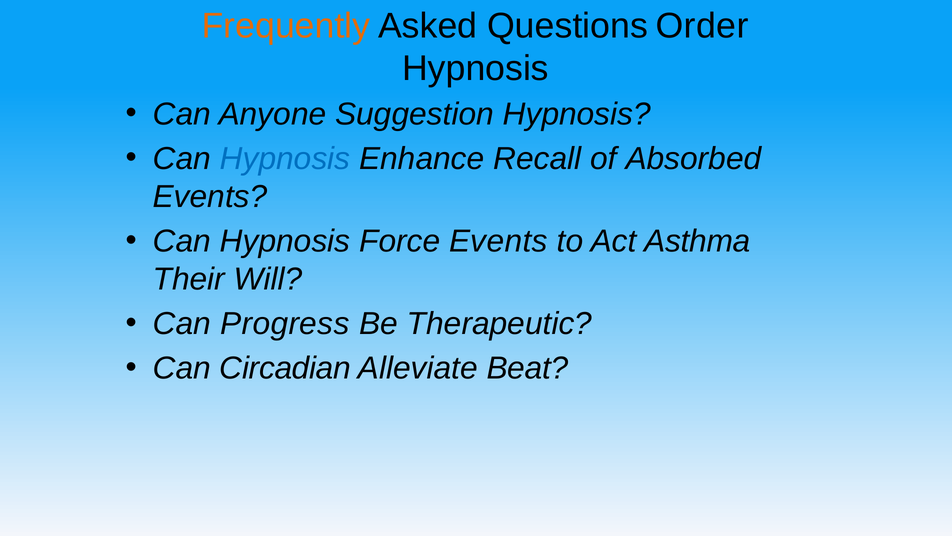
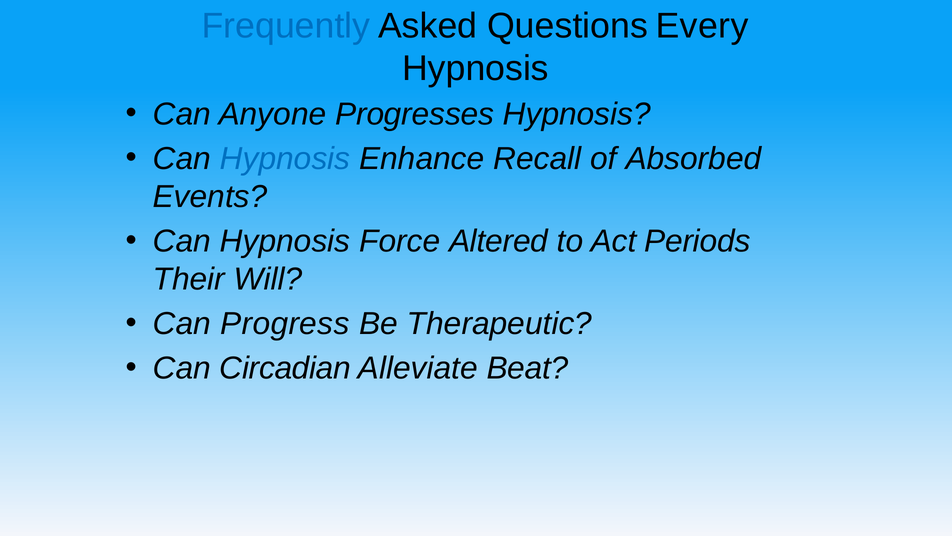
Frequently colour: orange -> blue (286, 26)
Order: Order -> Every (702, 26)
Suggestion: Suggestion -> Progresses (415, 114)
Force Events: Events -> Altered (499, 241)
Asthma: Asthma -> Periods (697, 241)
